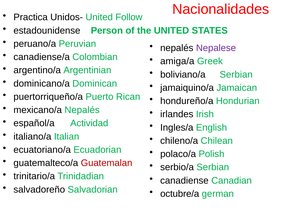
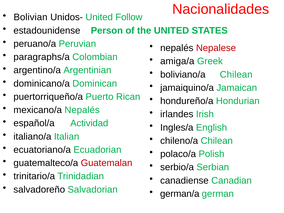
Practica: Practica -> Bolivian (31, 17)
Nepalese colour: purple -> red (216, 48)
canadiense/a: canadiense/a -> paragraphs/a (42, 57)
boliviano/a Serbian: Serbian -> Chilean (236, 74)
octubre/a: octubre/a -> german/a (180, 194)
